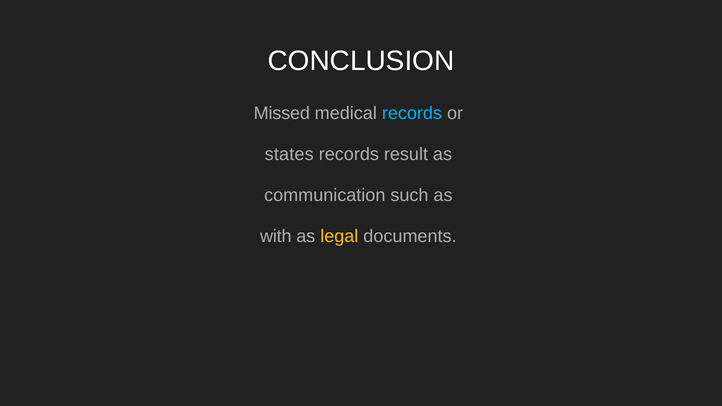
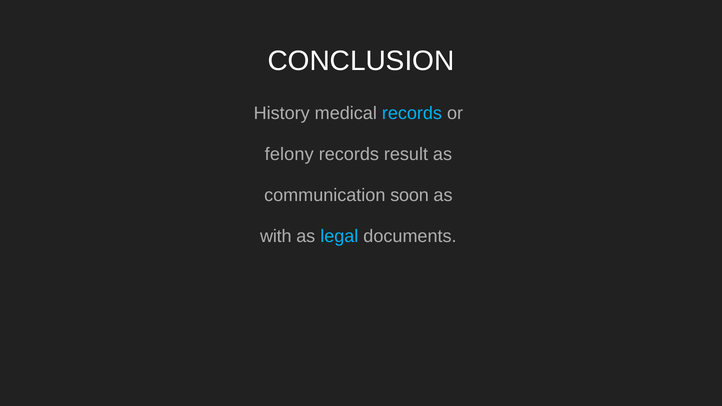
Missed: Missed -> History (282, 114)
states: states -> felony (289, 154)
such: such -> soon (410, 195)
legal colour: yellow -> light blue (339, 236)
